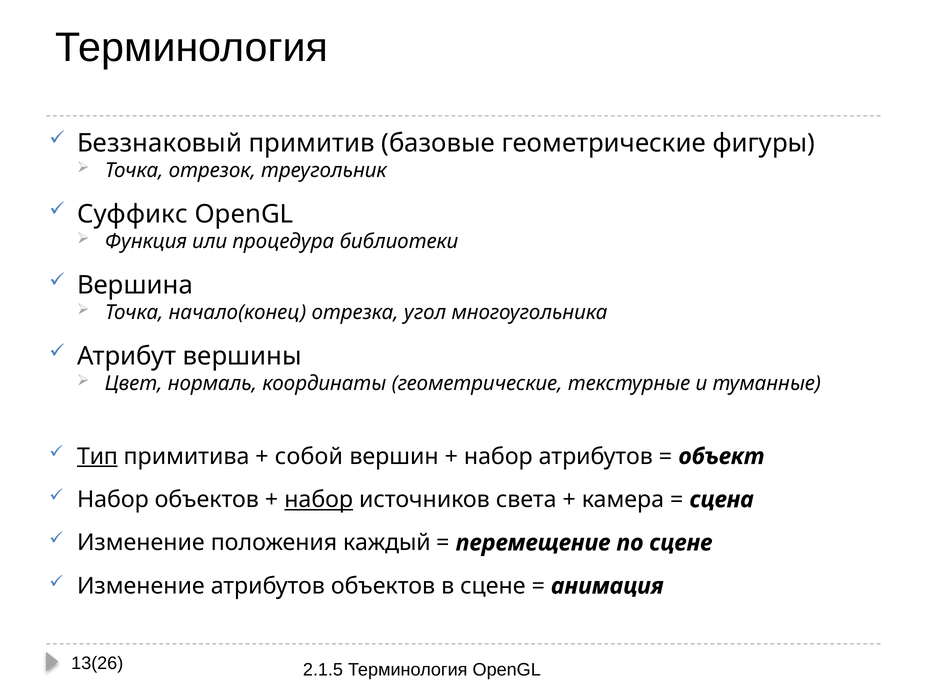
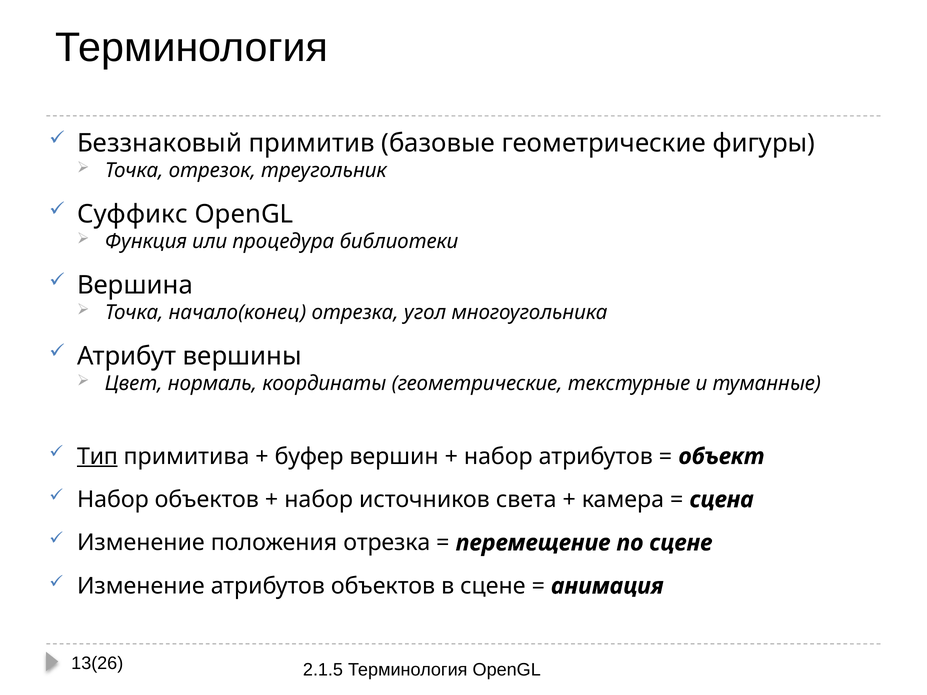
собой: собой -> буфер (309, 457)
набор underline: present -> none (319, 500)
положения каждый: каждый -> отрезка (387, 543)
